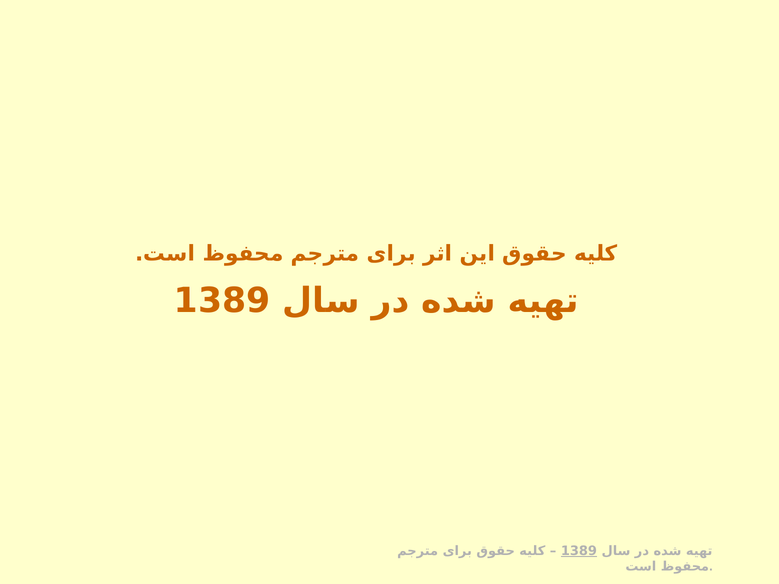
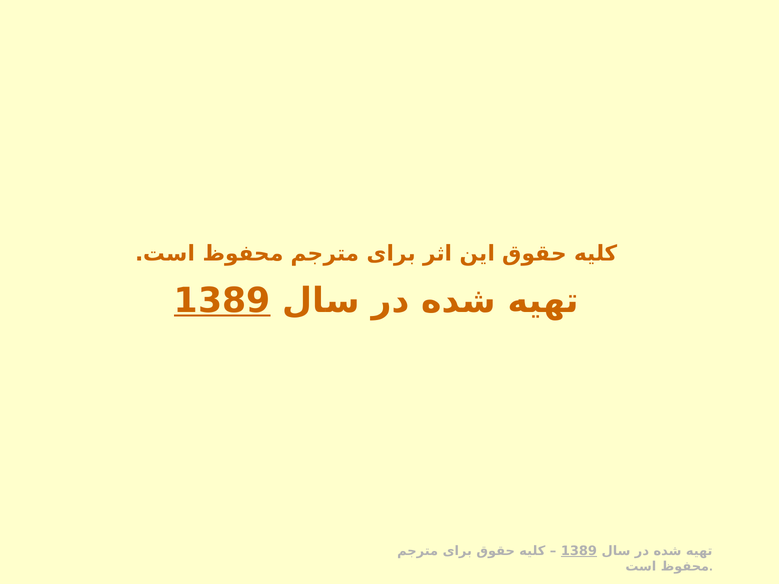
1389 underline: none -> present (222, 301)
